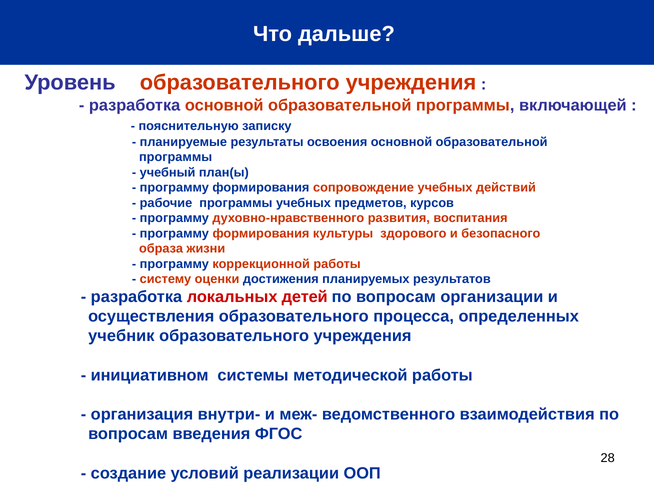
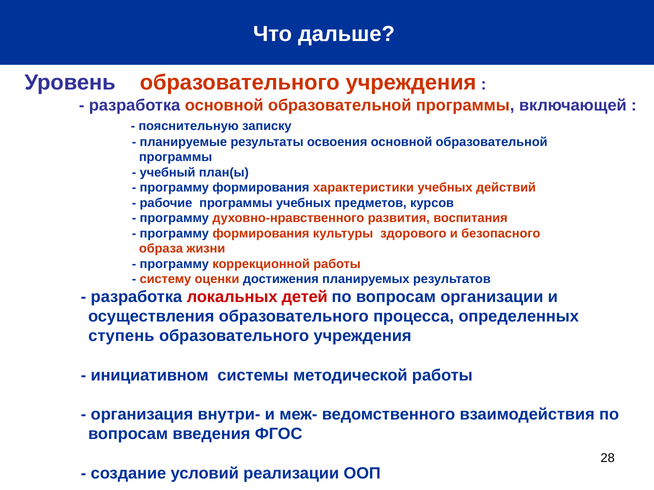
сопровождение: сопровождение -> характеристики (363, 188)
учебник: учебник -> ступень (121, 336)
